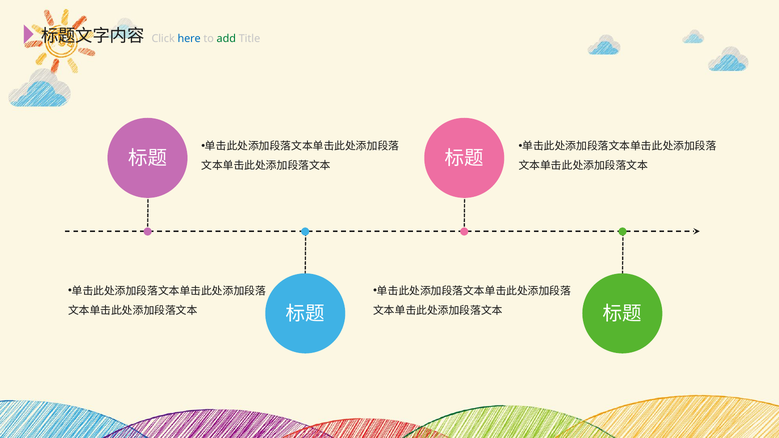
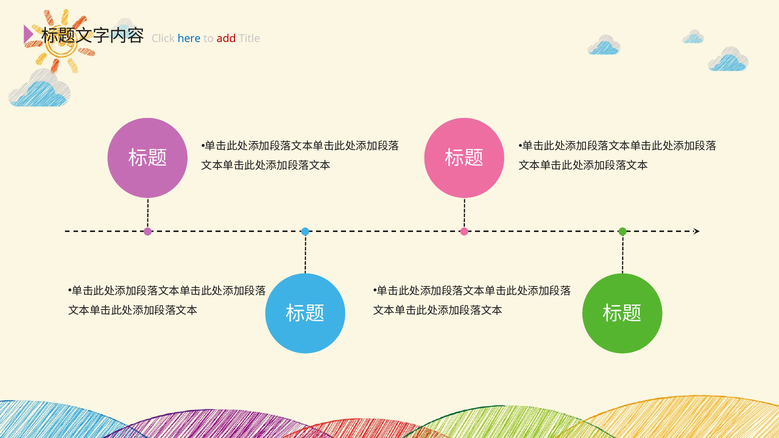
add colour: green -> red (226, 39)
